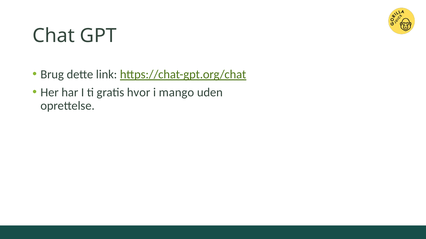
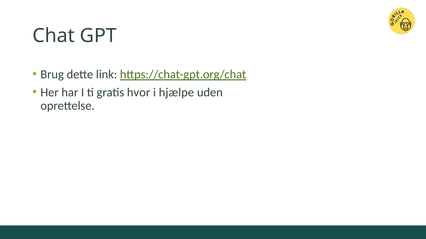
mango: mango -> hjælpe (176, 93)
